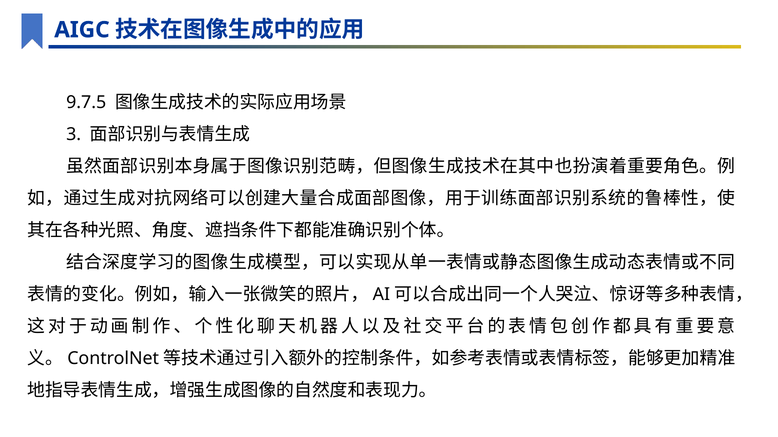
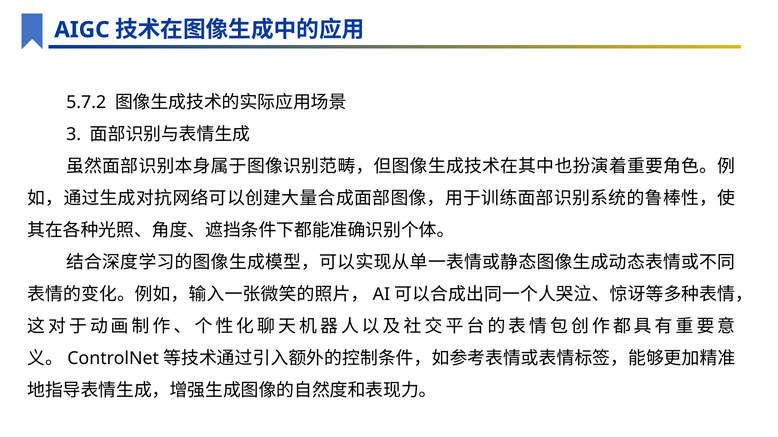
9.7.5: 9.7.5 -> 5.7.2 (86, 102)
